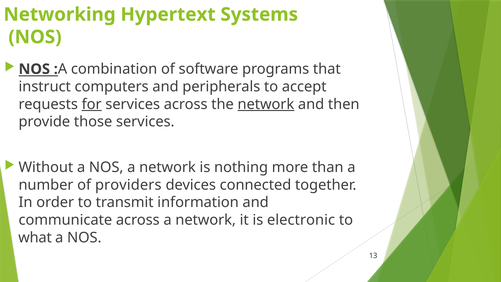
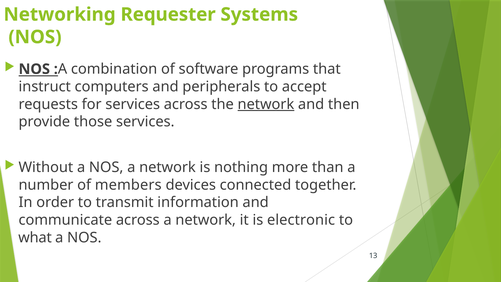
Hypertext: Hypertext -> Requester (168, 14)
for underline: present -> none (92, 104)
providers: providers -> members (128, 185)
